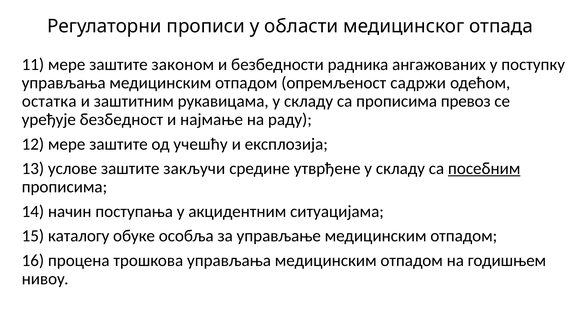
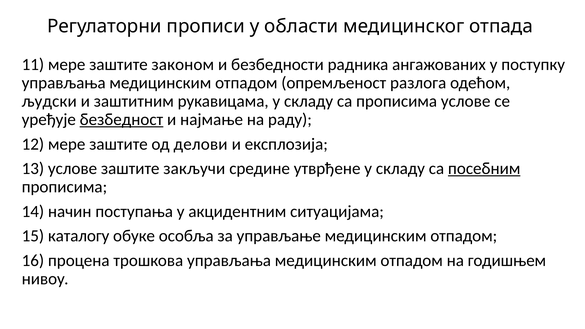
садржи: садржи -> разлога (418, 83)
остатка: остатка -> људски (49, 101)
прописима превоз: превоз -> услове (466, 101)
безбедност underline: none -> present (121, 120)
учешћу: учешћу -> делови (201, 144)
